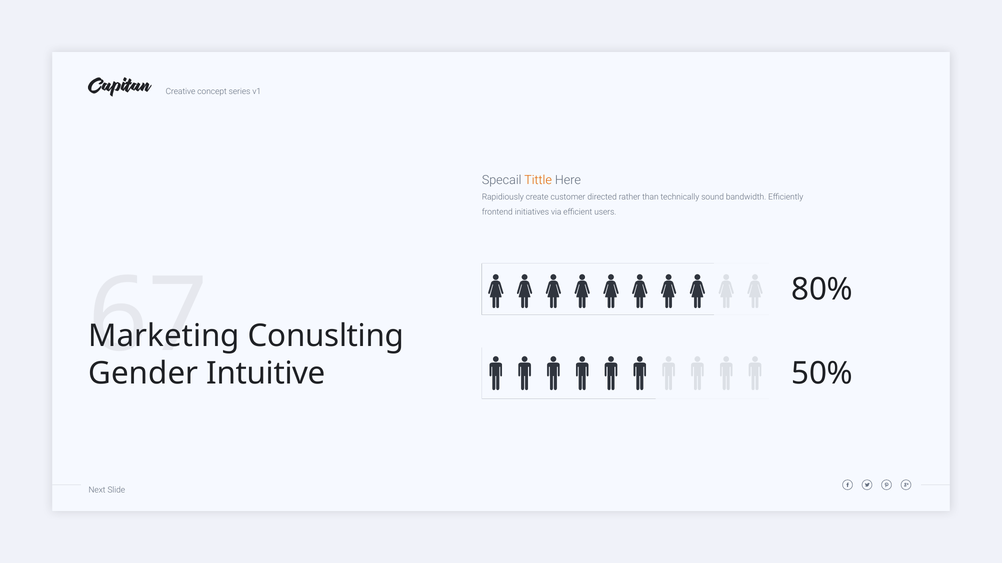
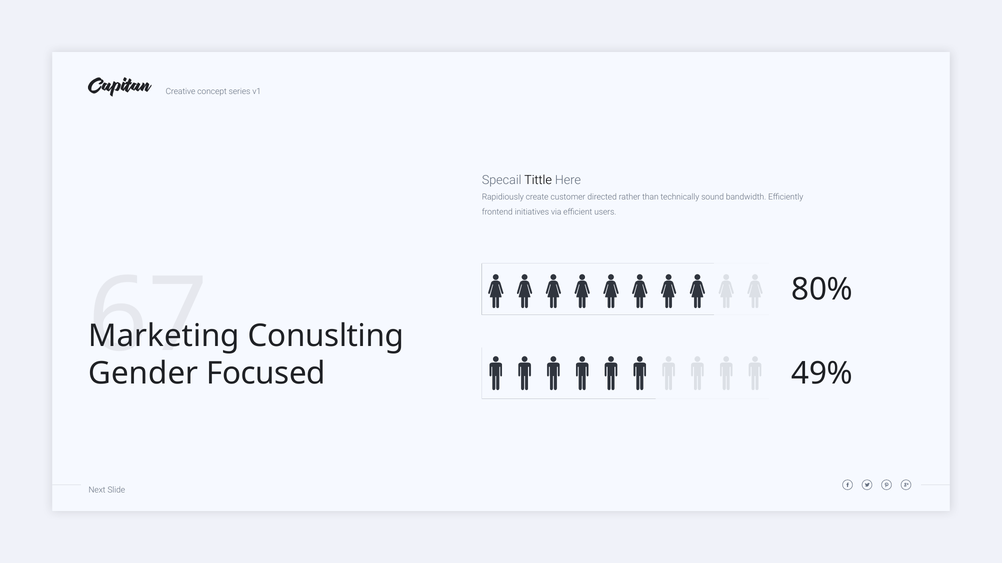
Tittle colour: orange -> black (538, 180)
Intuitive: Intuitive -> Focused (266, 374)
50%: 50% -> 49% (822, 374)
